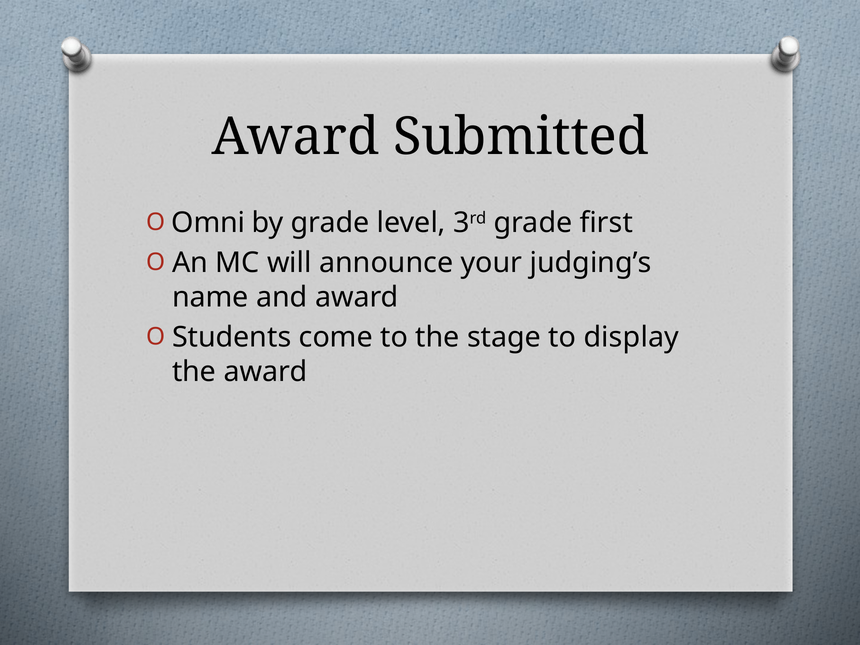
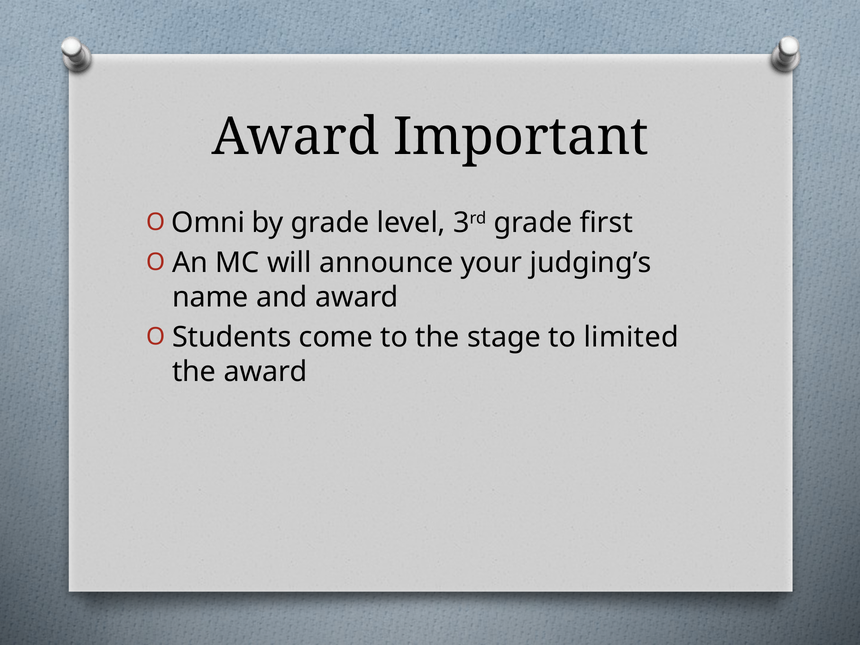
Submitted: Submitted -> Important (521, 137)
display: display -> limited (631, 337)
